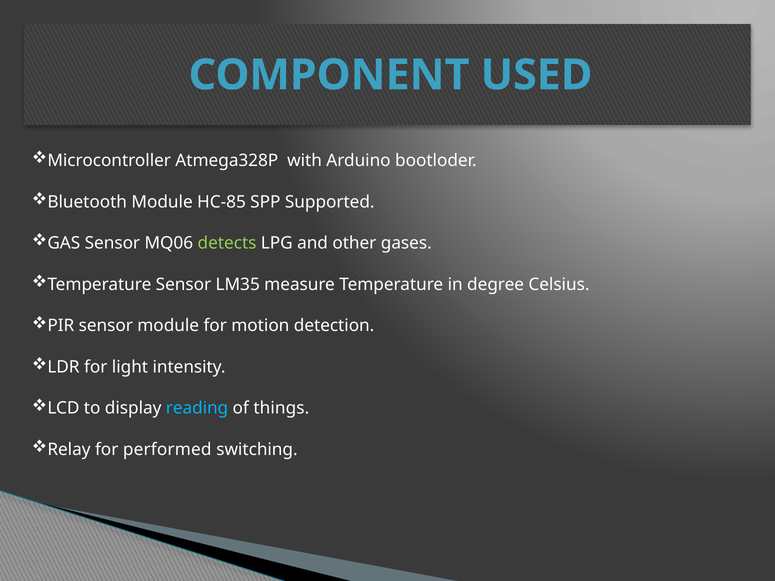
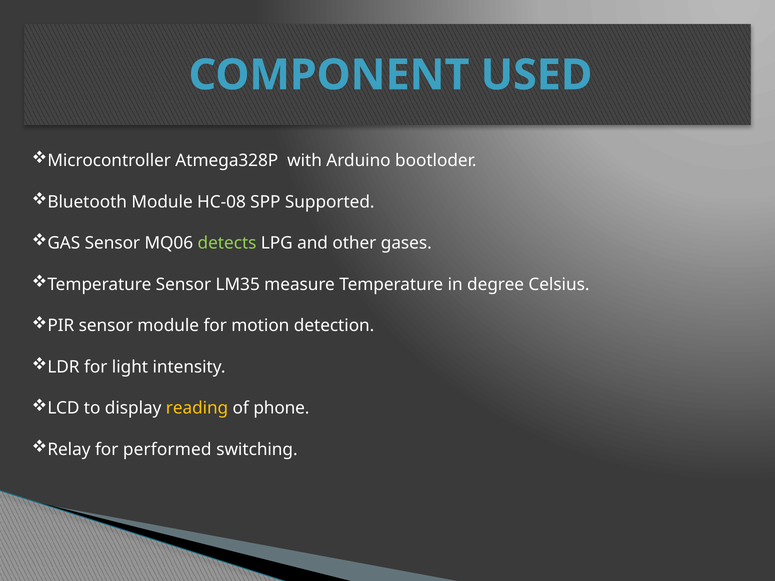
HC-85: HC-85 -> HC-08 (222, 202)
reading colour: light blue -> yellow (197, 408)
things: things -> phone (281, 408)
